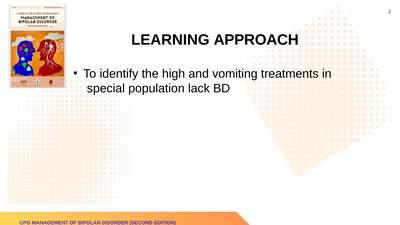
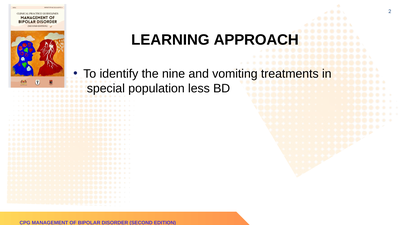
high: high -> nine (174, 74)
lack: lack -> less (199, 89)
